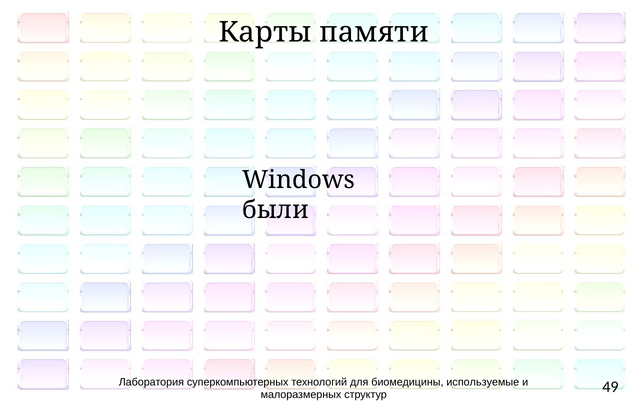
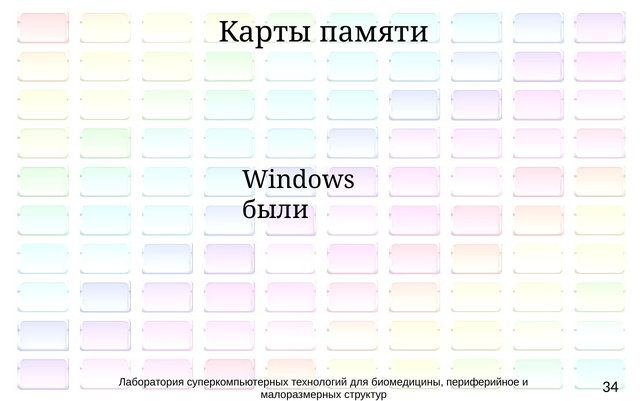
используемые: используемые -> периферийное (483, 382)
49: 49 -> 34 (610, 387)
